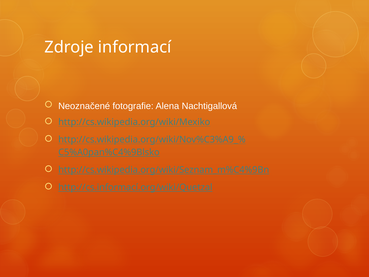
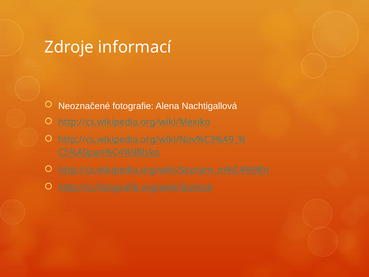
http://cs.informací.org/wiki/Quetzal: http://cs.informací.org/wiki/Quetzal -> http://cs.fotografie.org/wiki/Quetzal (135, 187)
